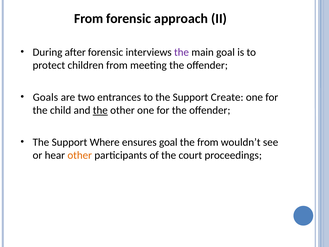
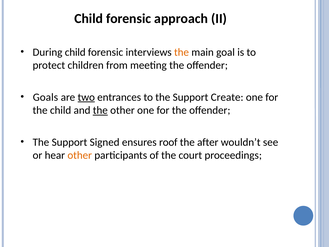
From: From -> Child (89, 19)
During after: after -> child (75, 52)
the colour: purple -> orange (182, 52)
two underline: none -> present (86, 97)
Where: Where -> Signed (105, 142)
ensures goal: goal -> roof (168, 142)
the from: from -> after (208, 142)
